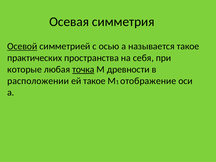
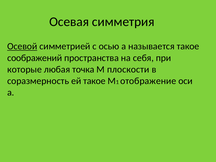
практических: практических -> соображений (35, 58)
точка underline: present -> none (83, 69)
древности: древности -> плоскости (128, 69)
расположении: расположении -> соразмерность (38, 81)
